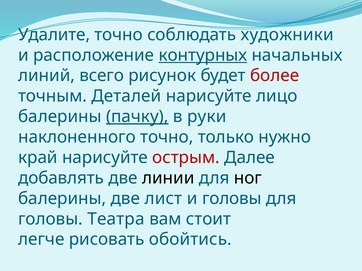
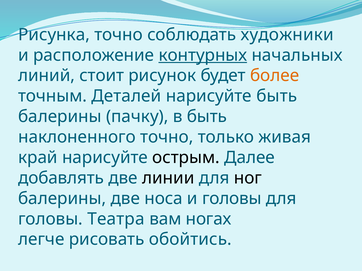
Удалите: Удалите -> Рисунка (54, 35)
всего: всего -> стоит (102, 76)
более colour: red -> orange (275, 76)
нарисуйте лицо: лицо -> быть (277, 96)
пачку underline: present -> none (137, 117)
в руки: руки -> быть (207, 117)
нужно: нужно -> живая (285, 137)
острым colour: red -> black (186, 158)
лист: лист -> носа (164, 199)
стоит: стоит -> ногах (209, 219)
